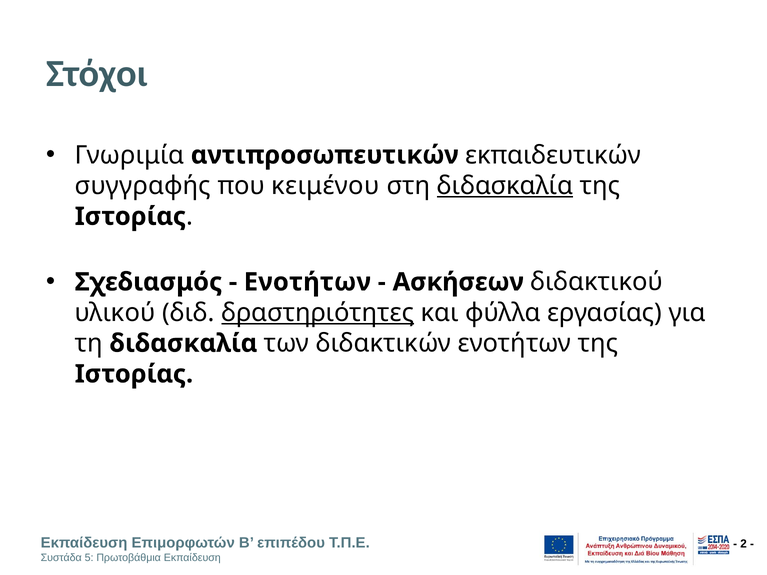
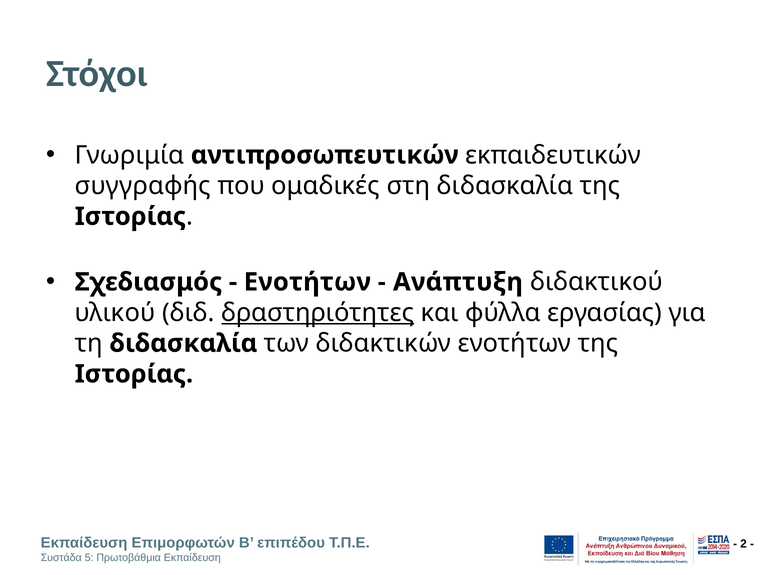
κειμένου: κειμένου -> ομαδικές (326, 186)
διδασκαλία underline: present -> none (505, 186)
Ασκήσεων: Ασκήσεων -> Ανάπτυξη (458, 282)
